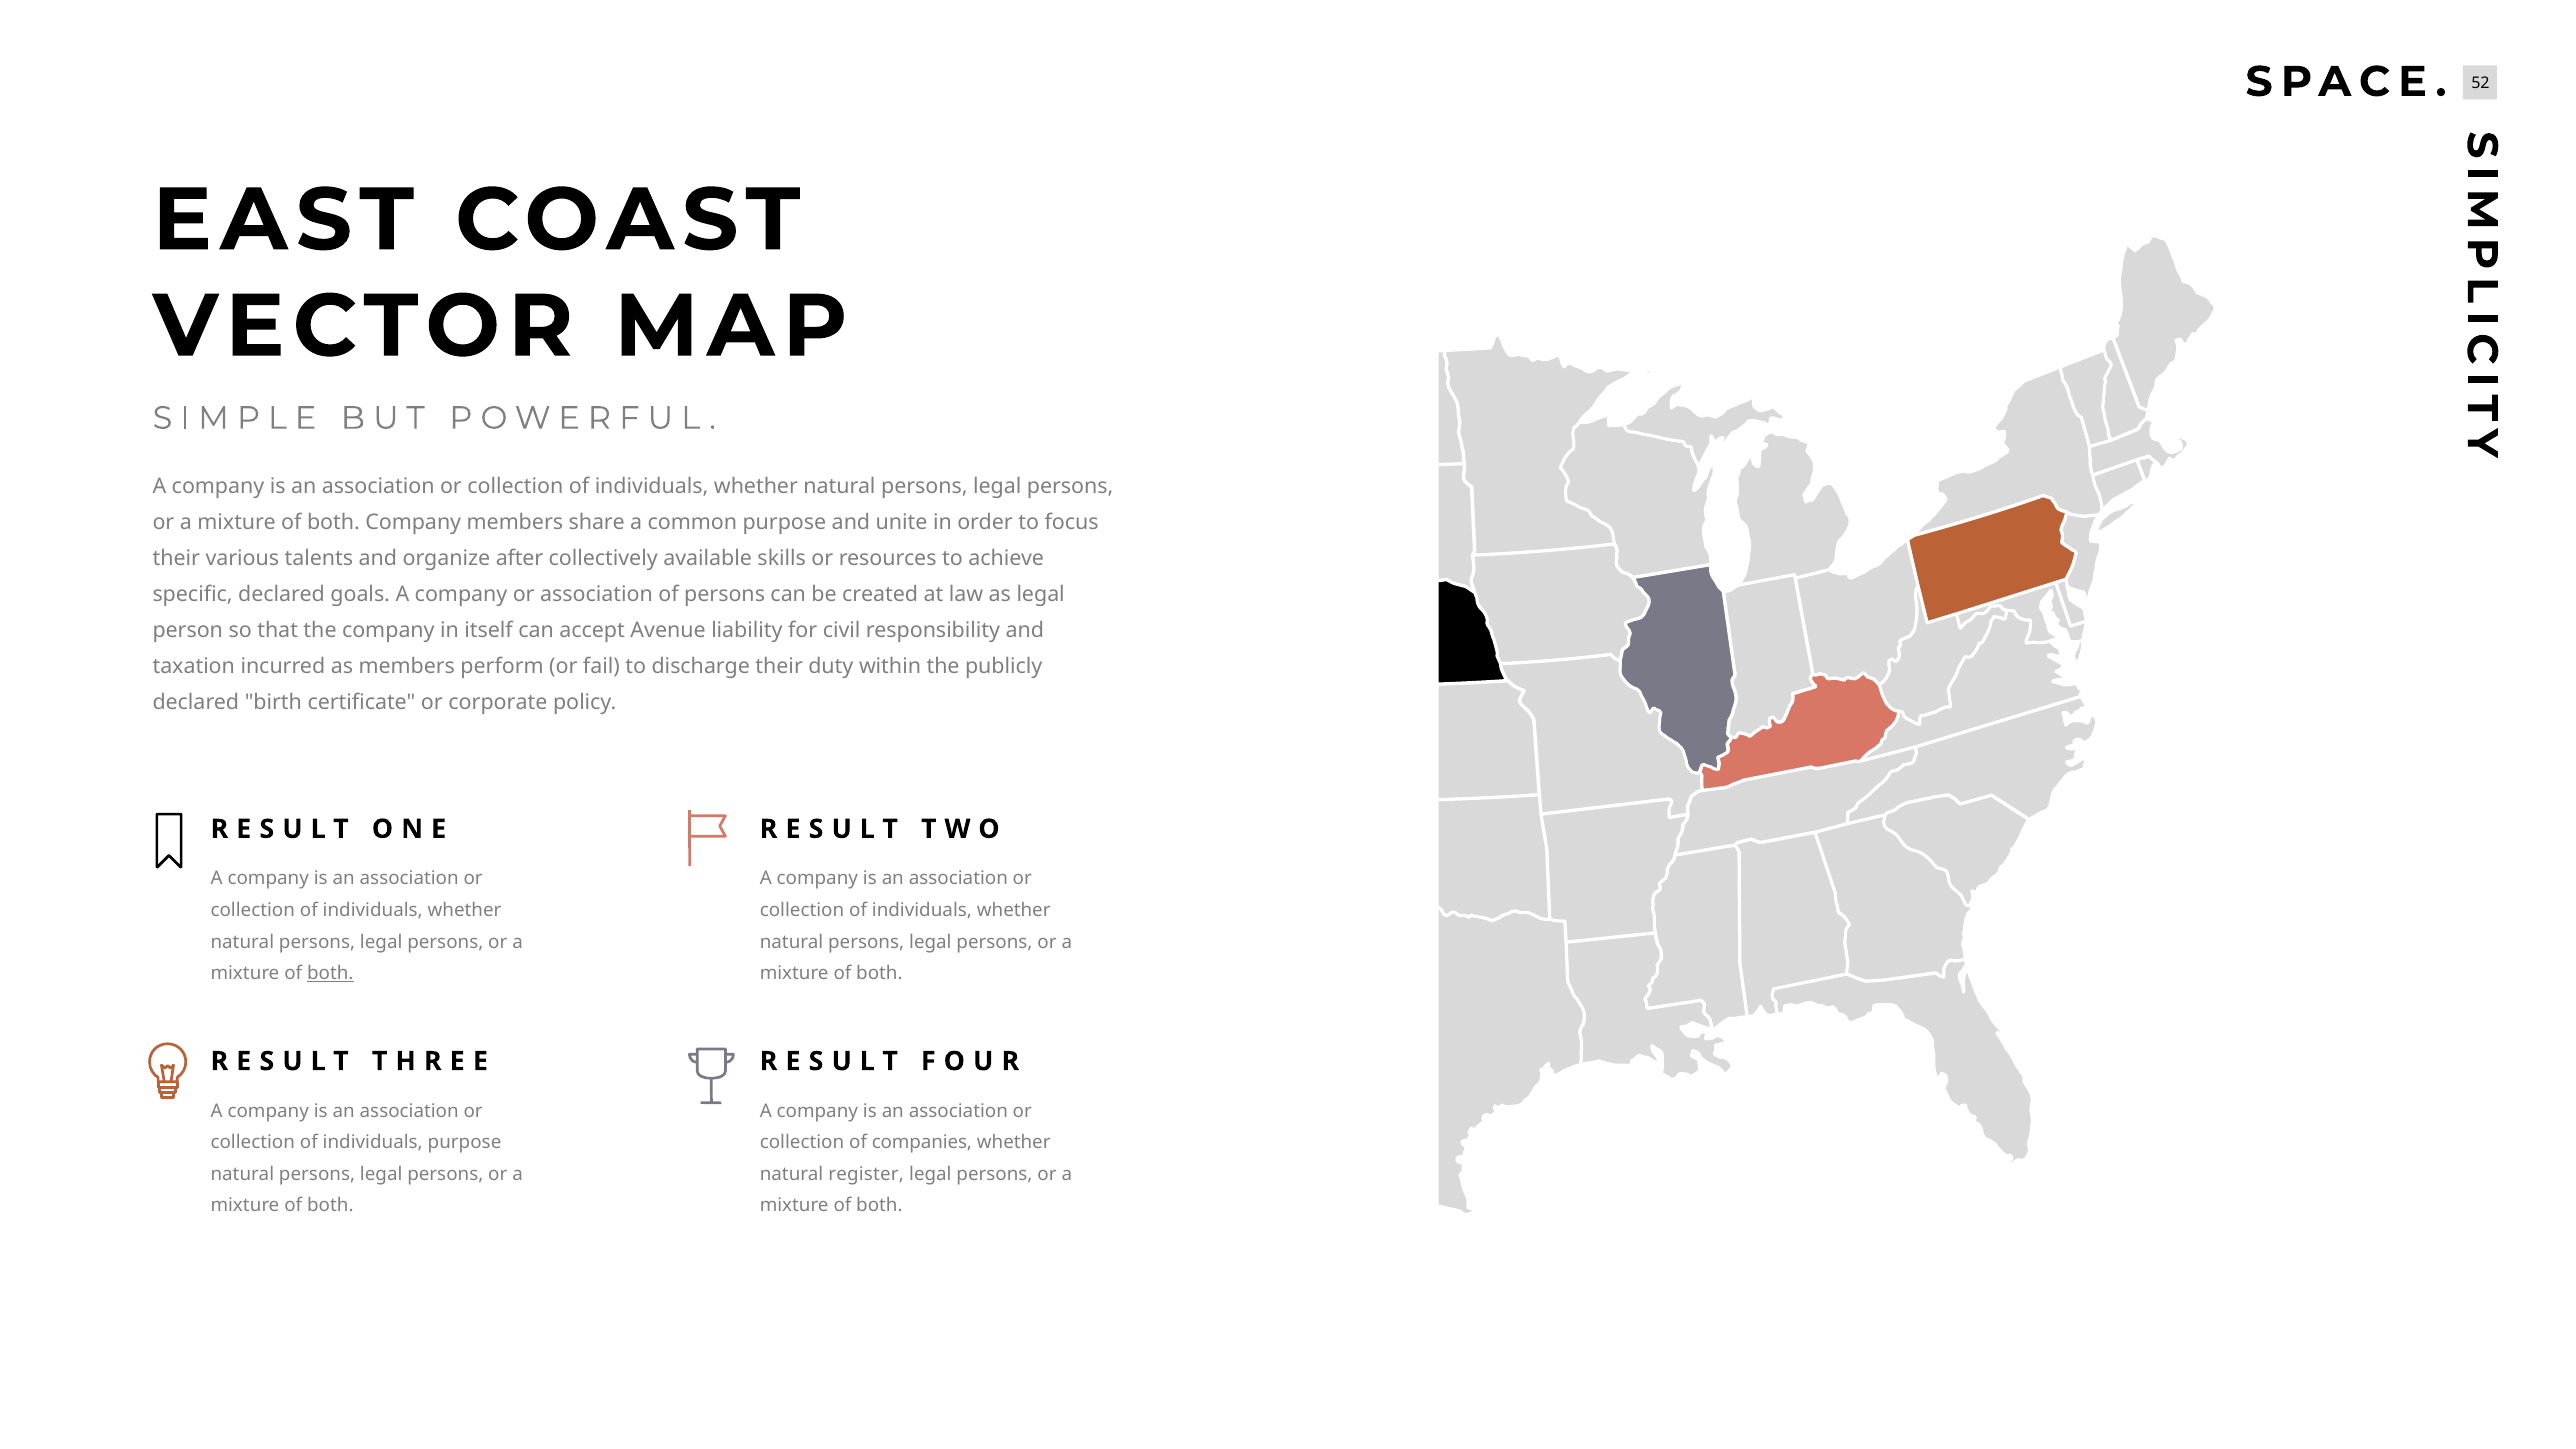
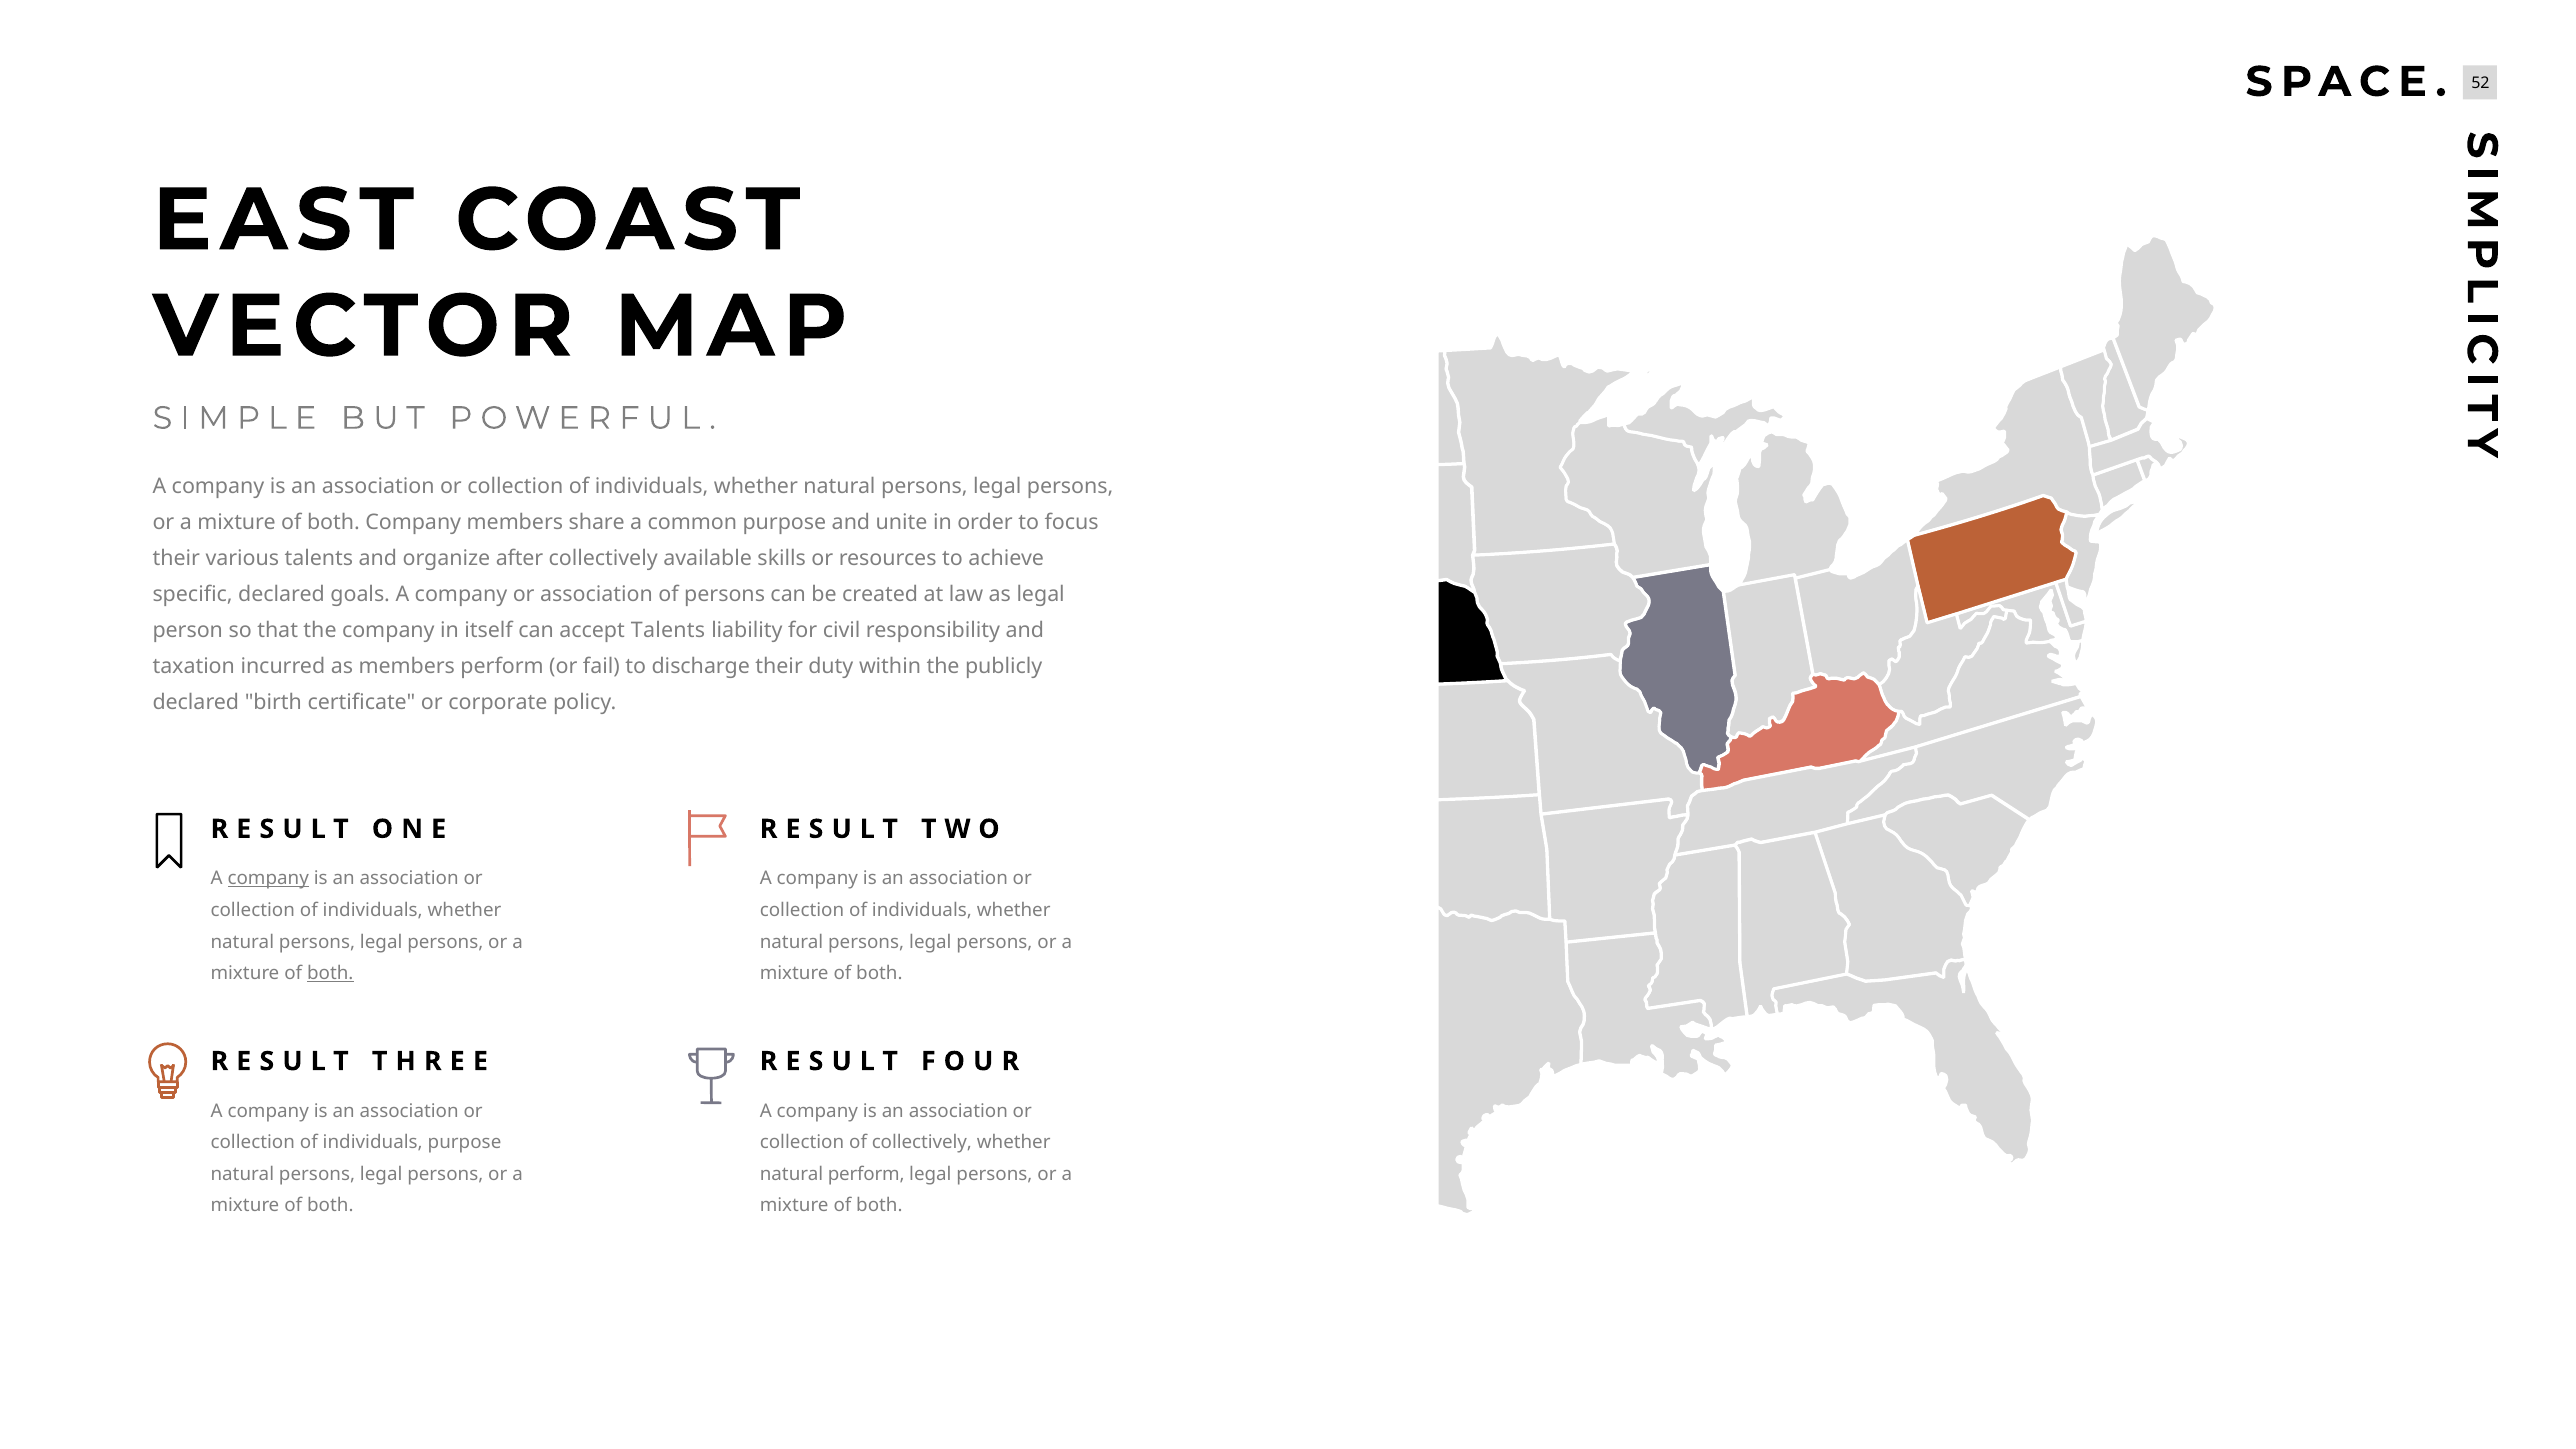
accept Avenue: Avenue -> Talents (668, 630)
company underline: none -> present (268, 879)
of companies: companies -> collectively (922, 1143)
natural register: register -> perform (866, 1174)
